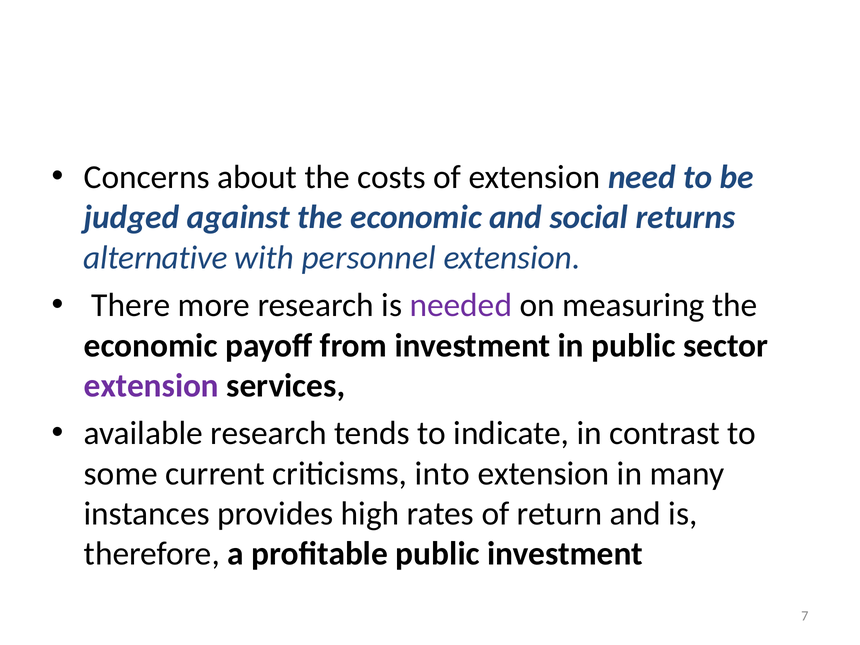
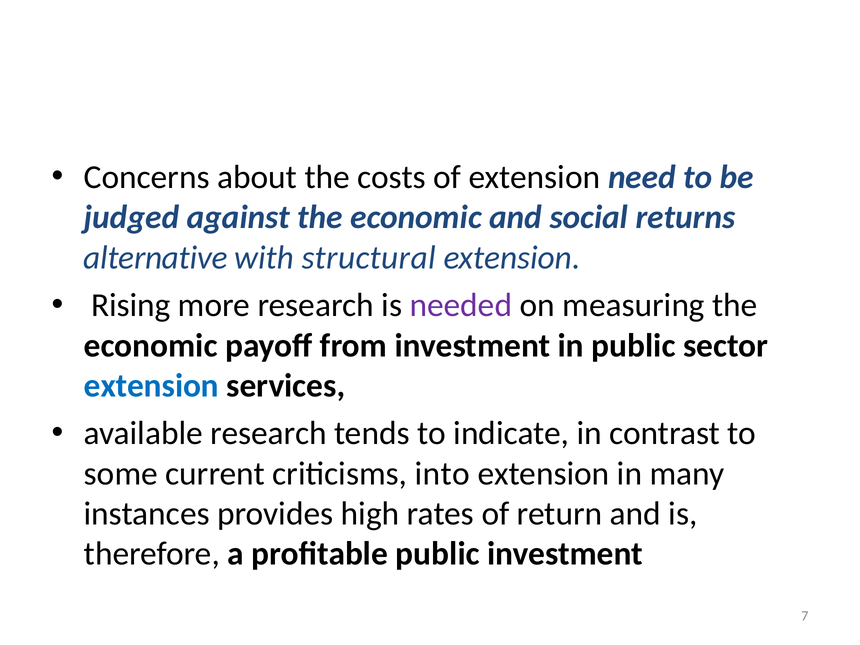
personnel: personnel -> structural (369, 258)
There: There -> Rising (131, 305)
extension colour: purple -> blue (151, 386)
